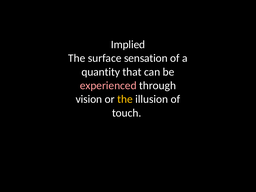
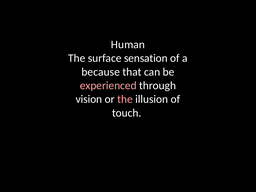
Implied: Implied -> Human (128, 45)
quantity: quantity -> because (101, 72)
the colour: yellow -> pink (125, 99)
